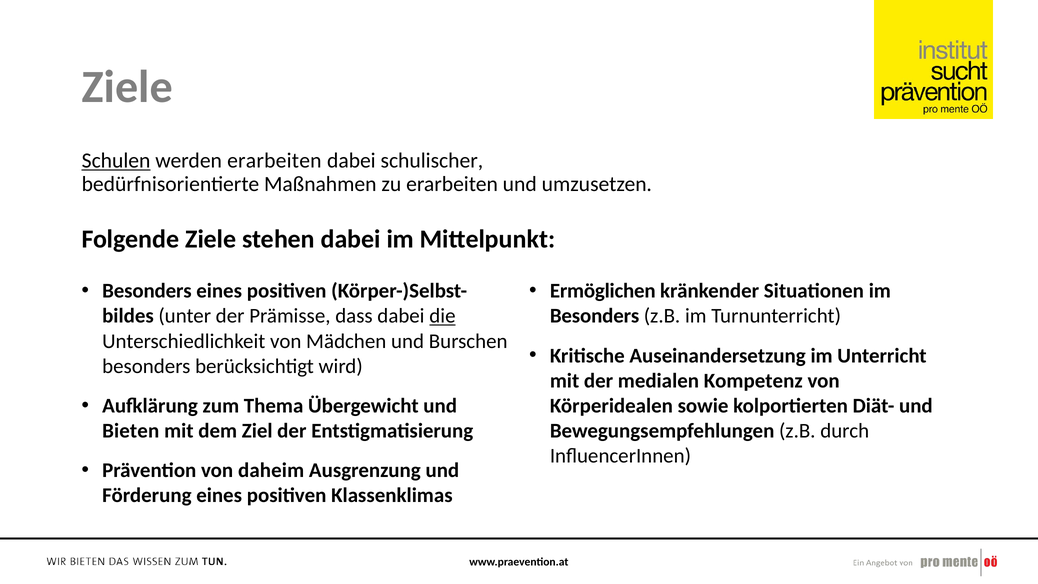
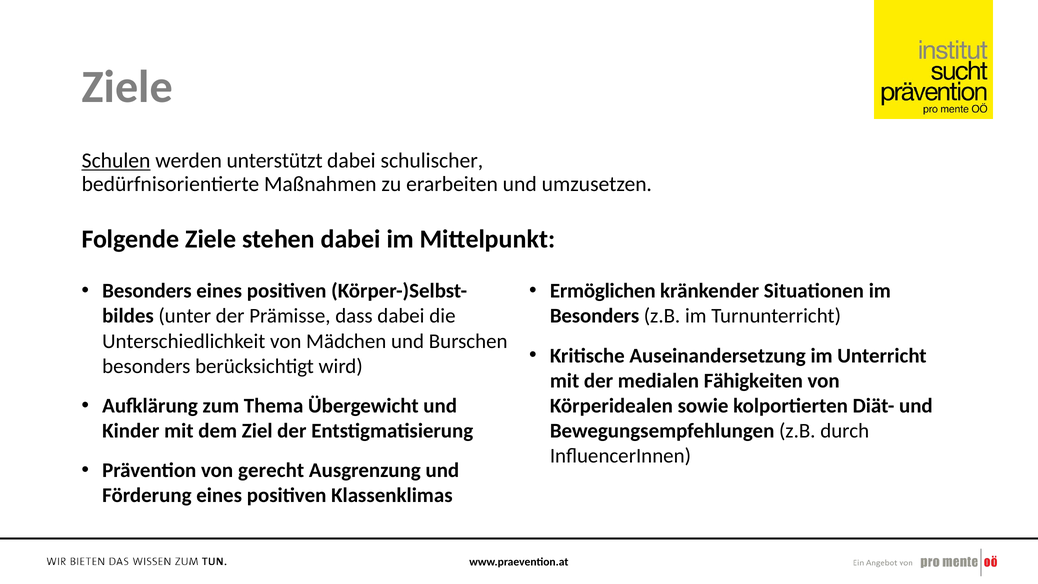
werden erarbeiten: erarbeiten -> unterstützt (275, 161)
die underline: present -> none (442, 316)
Kompetenz: Kompetenz -> Fähigkeiten (753, 381)
Bieten: Bieten -> Kinder (131, 431)
daheim: daheim -> gerecht (271, 470)
